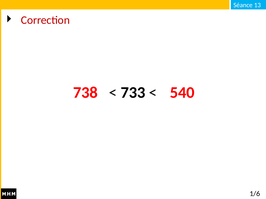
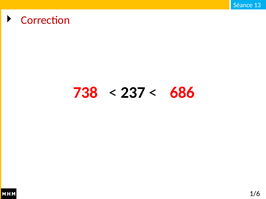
733: 733 -> 237 (133, 93)
540: 540 -> 686 (182, 93)
